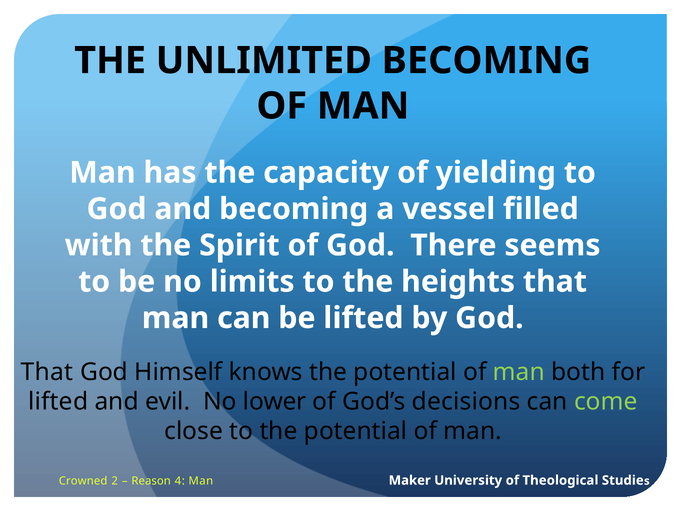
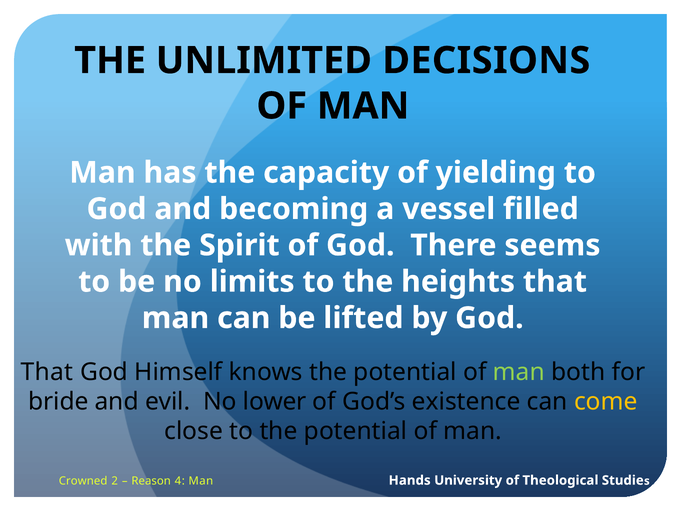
UNLIMITED BECOMING: BECOMING -> DECISIONS (486, 61)
lifted: lifted -> bride (58, 401)
decisions: decisions -> existence (466, 401)
come colour: light green -> yellow (606, 401)
Maker: Maker -> Hands (410, 480)
